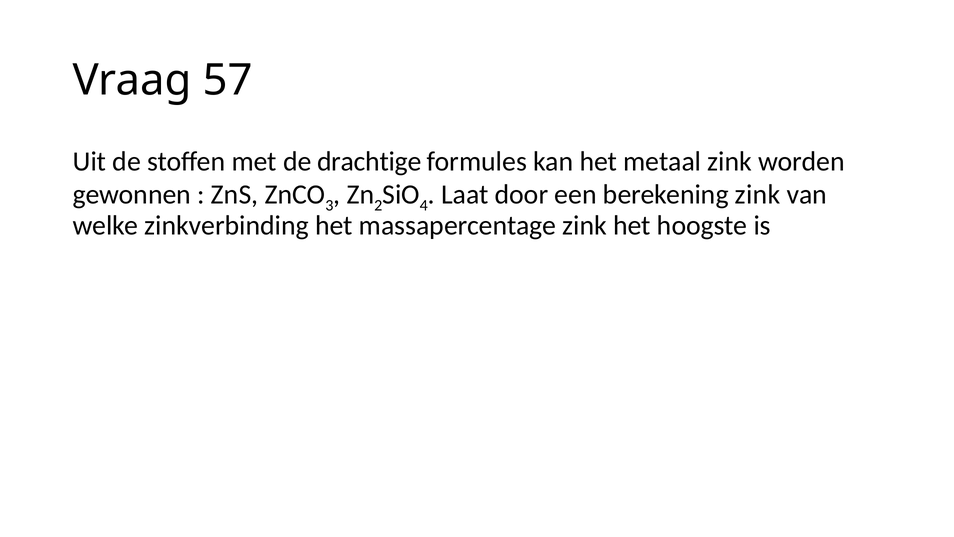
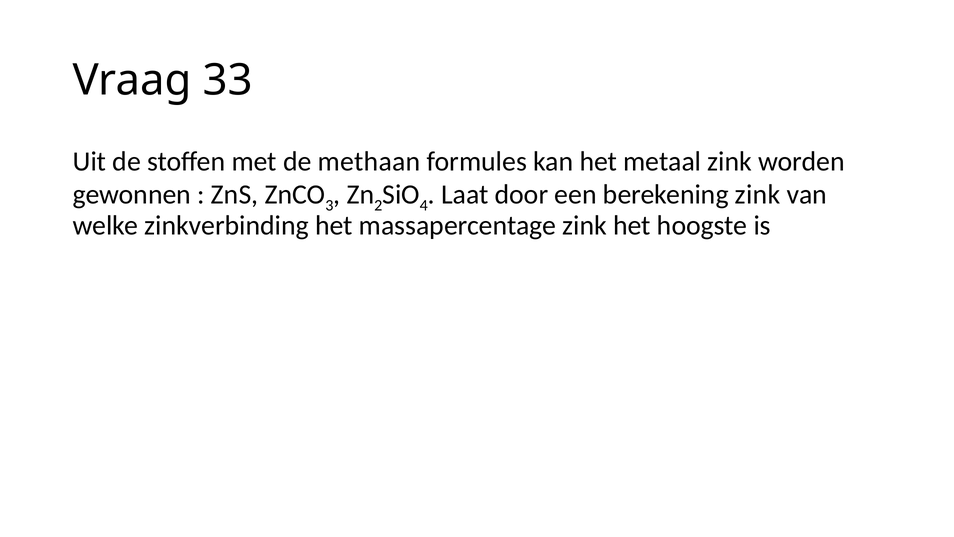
57: 57 -> 33 (228, 80)
drachtige: drachtige -> methaan (369, 161)
